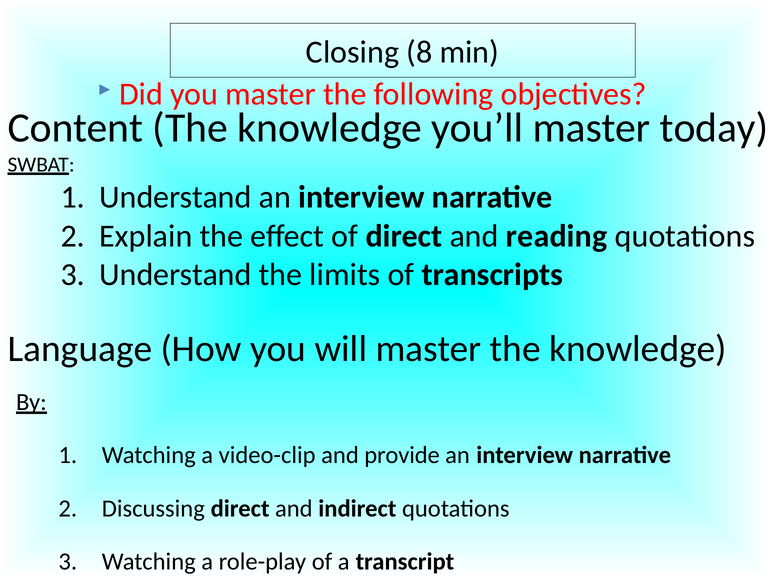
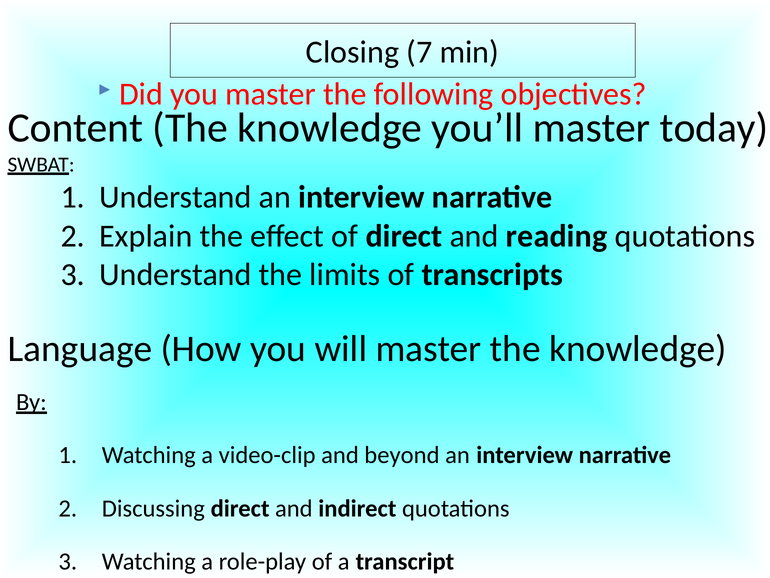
8: 8 -> 7 (419, 52)
provide: provide -> beyond (402, 455)
